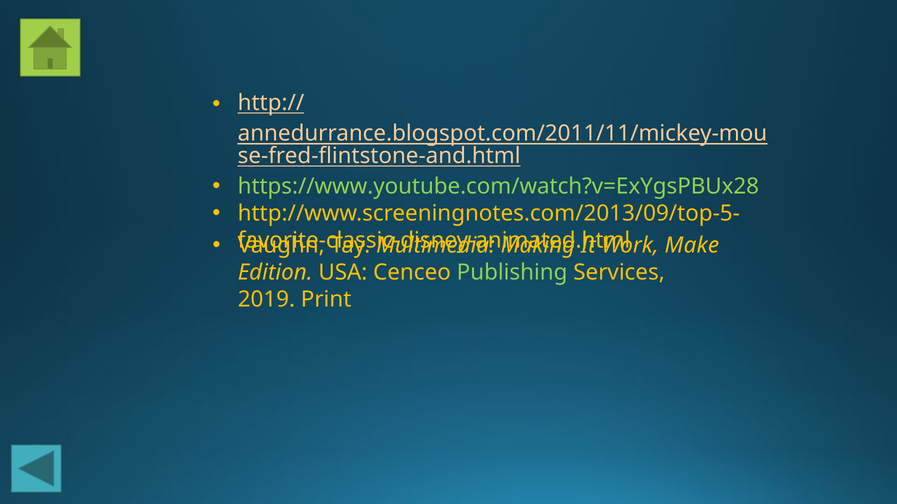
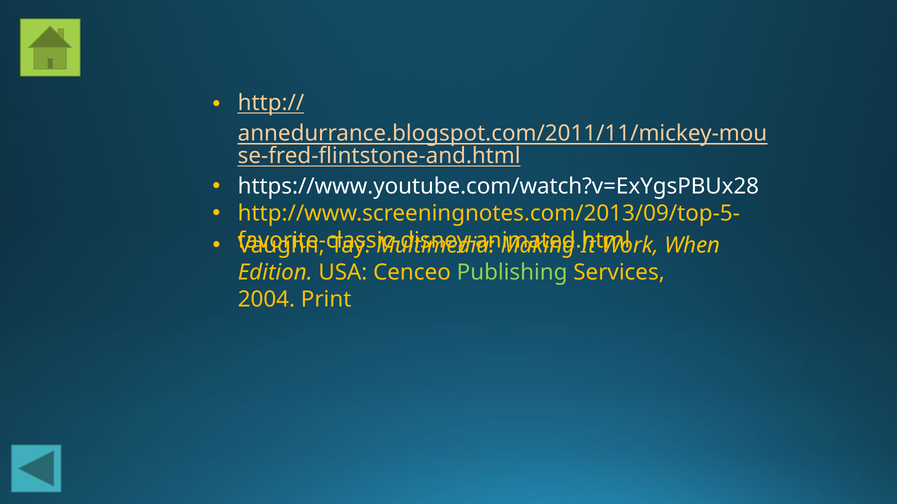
https://www.youtube.com/watch?v=ExYgsPBUx28 colour: light green -> white (498, 187)
Make: Make -> When (692, 246)
2019: 2019 -> 2004 (266, 300)
